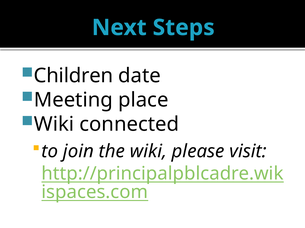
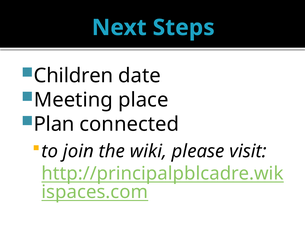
Wiki: Wiki -> Plan (54, 125)
